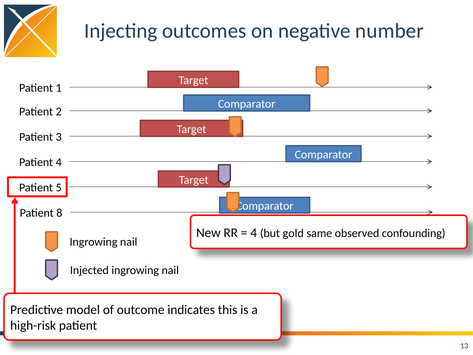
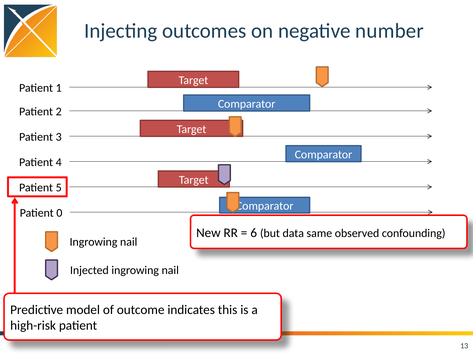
8: 8 -> 0 (59, 213)
4: 4 -> 6 (254, 233)
gold: gold -> data (293, 233)
